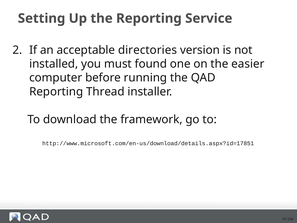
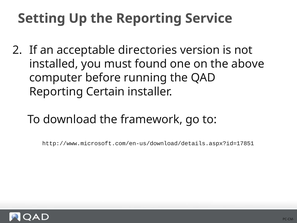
easier: easier -> above (248, 64)
Thread: Thread -> Certain (105, 92)
